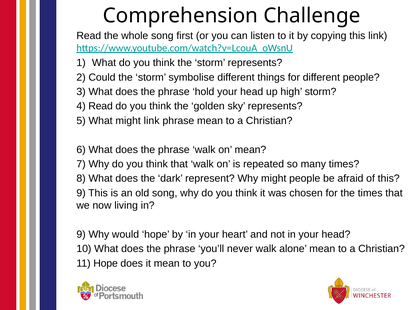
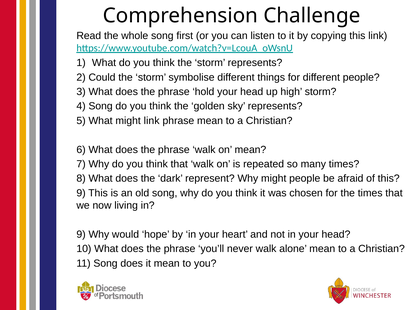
4 Read: Read -> Song (101, 106)
11 Hope: Hope -> Song (106, 264)
